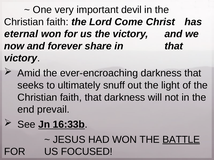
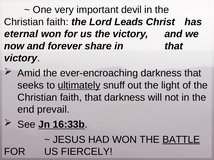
Come: Come -> Leads (129, 22)
ultimately underline: none -> present (79, 86)
FOCUSED: FOCUSED -> FIERCELY (87, 152)
